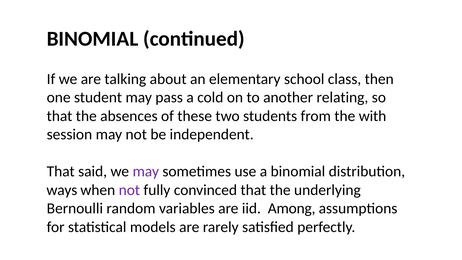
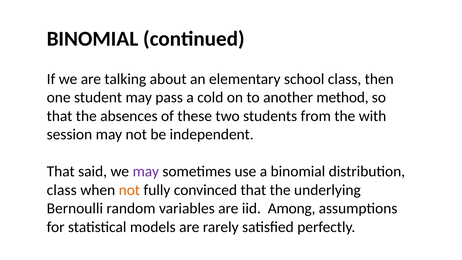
relating: relating -> method (343, 97)
ways: ways -> class (62, 190)
not colour: purple -> orange (129, 190)
